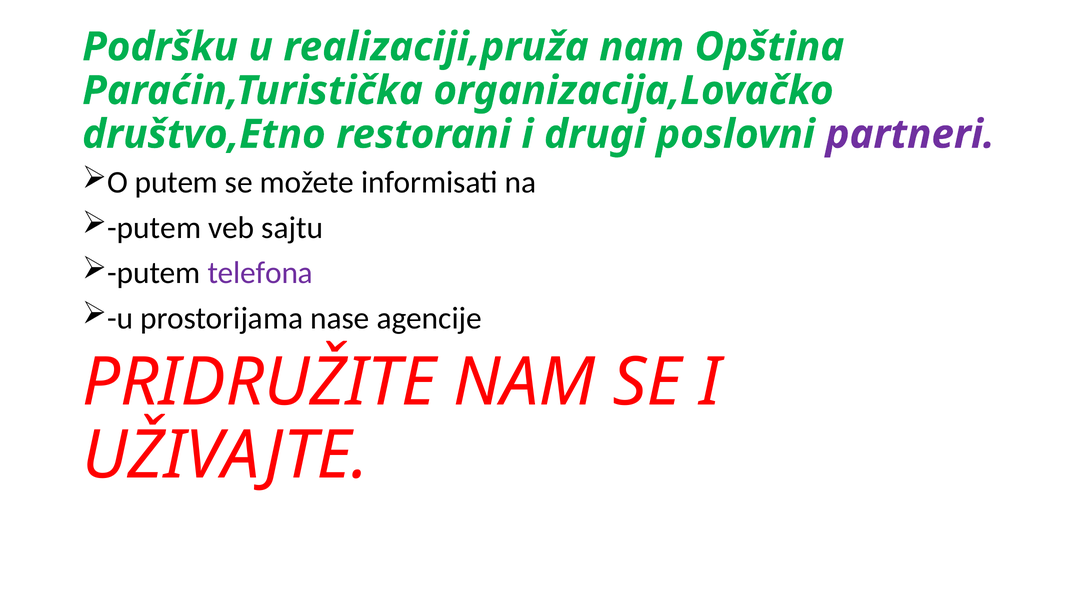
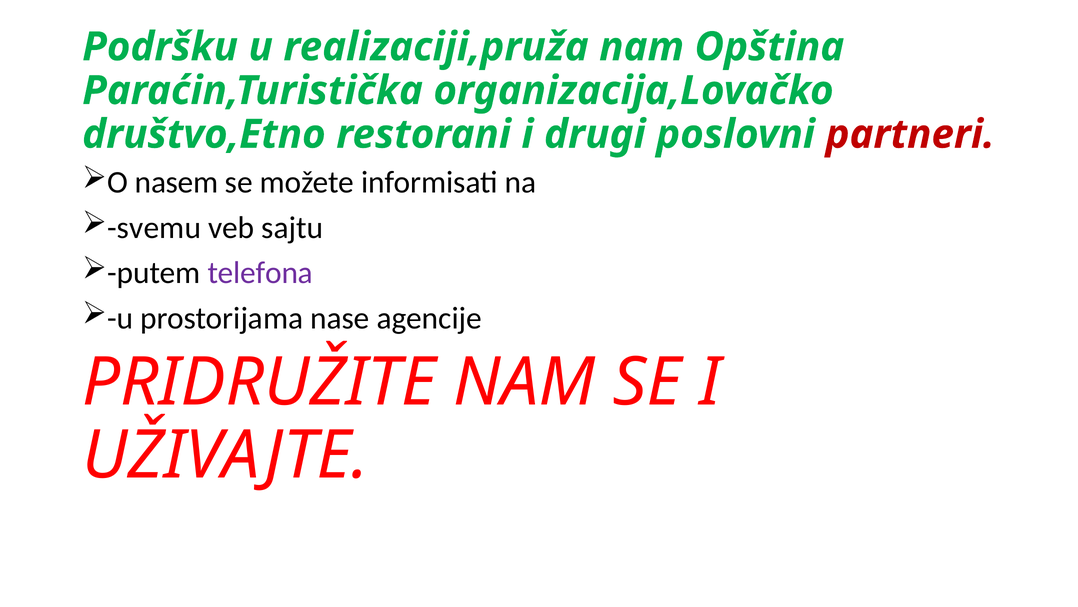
partneri colour: purple -> red (910, 134)
O putem: putem -> nasem (176, 182)
putem: putem -> svemu (154, 227)
